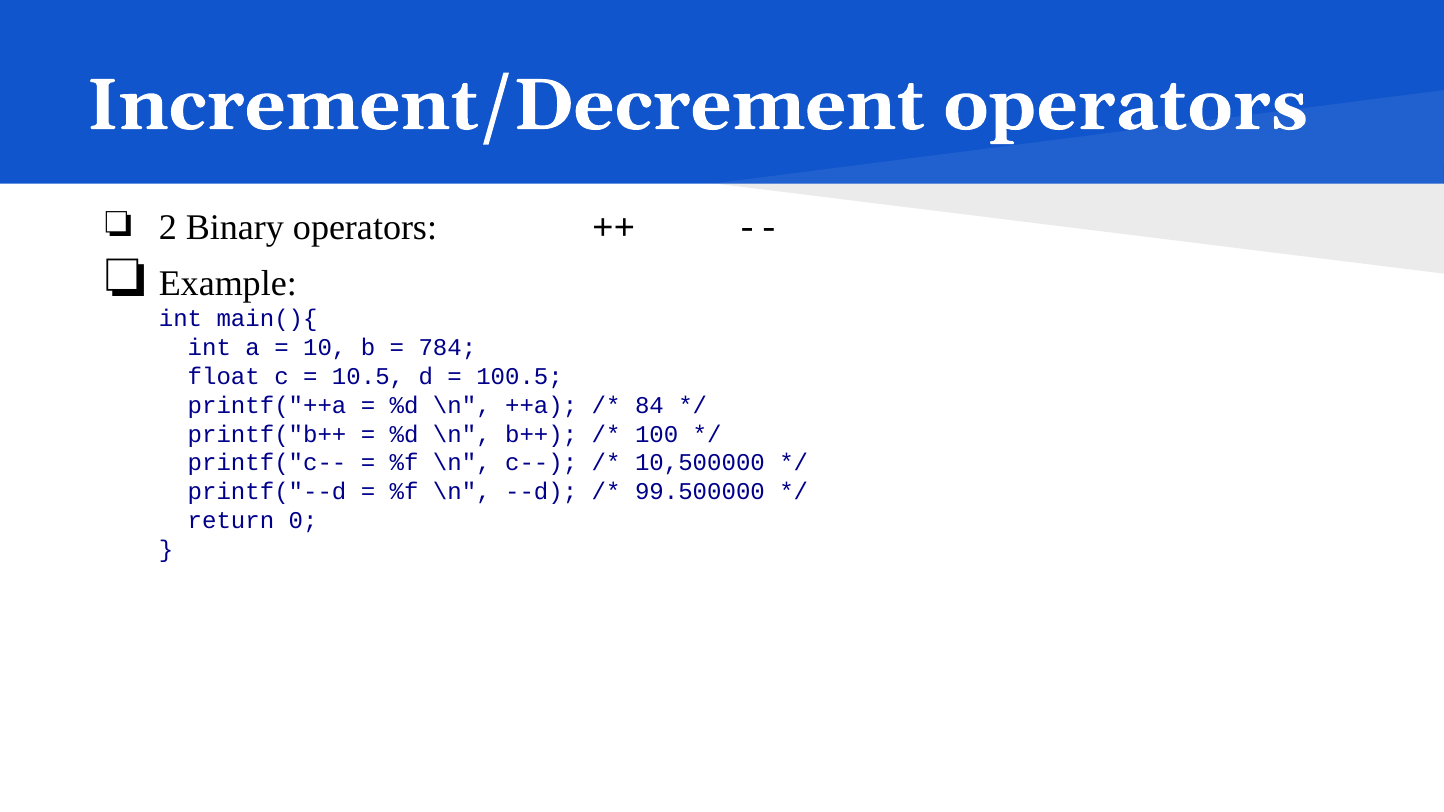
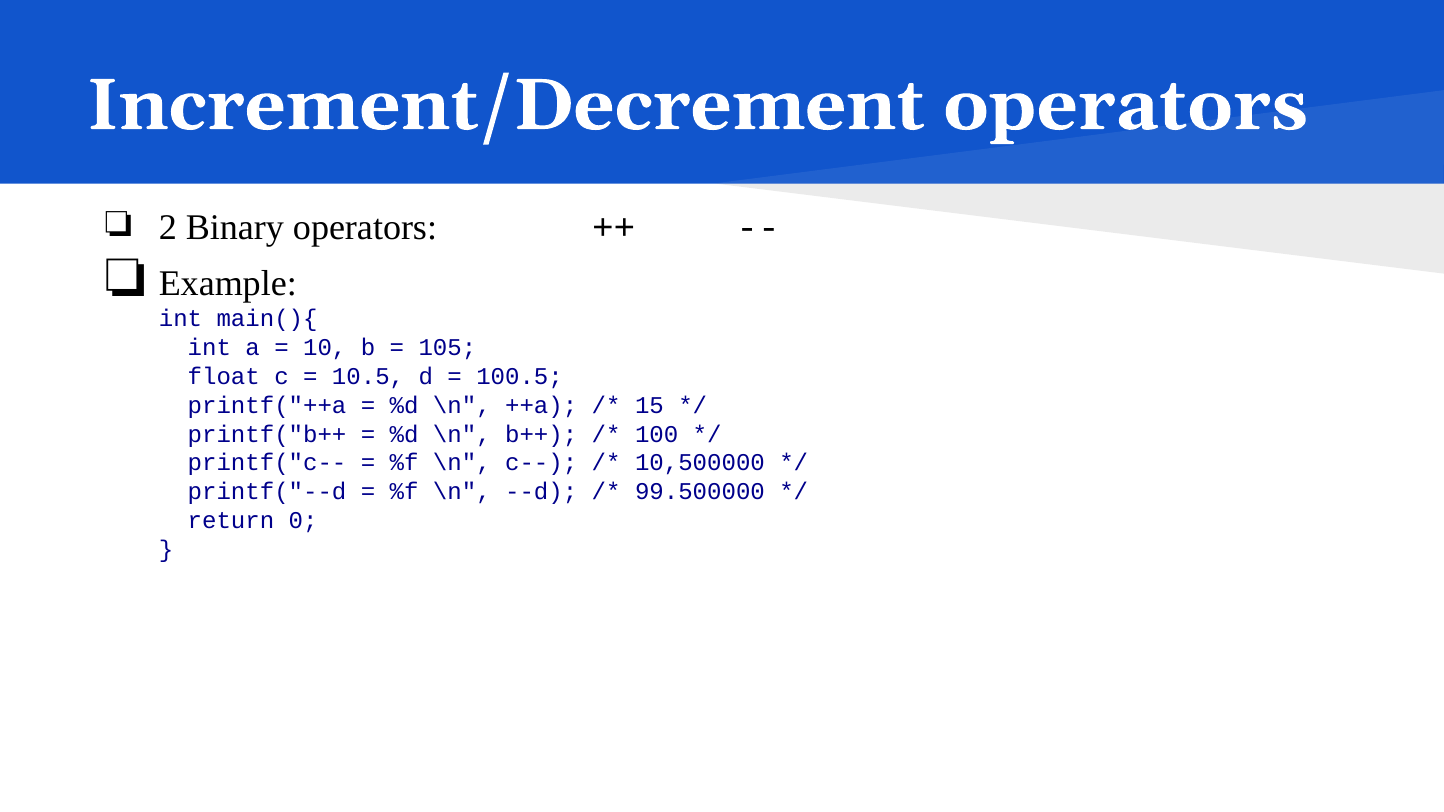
784: 784 -> 105 (447, 348)
84: 84 -> 15 (649, 405)
